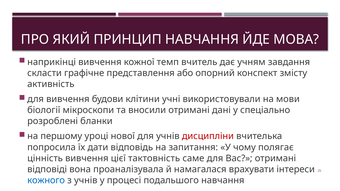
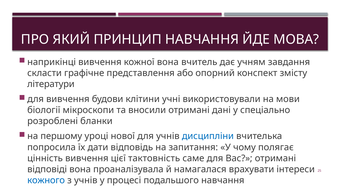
кожної темп: темп -> вона (168, 62)
активність: активність -> літератури (51, 84)
дисципліни colour: red -> blue (208, 136)
